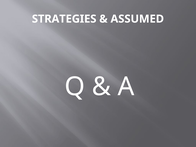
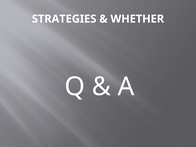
ASSUMED: ASSUMED -> WHETHER (137, 19)
